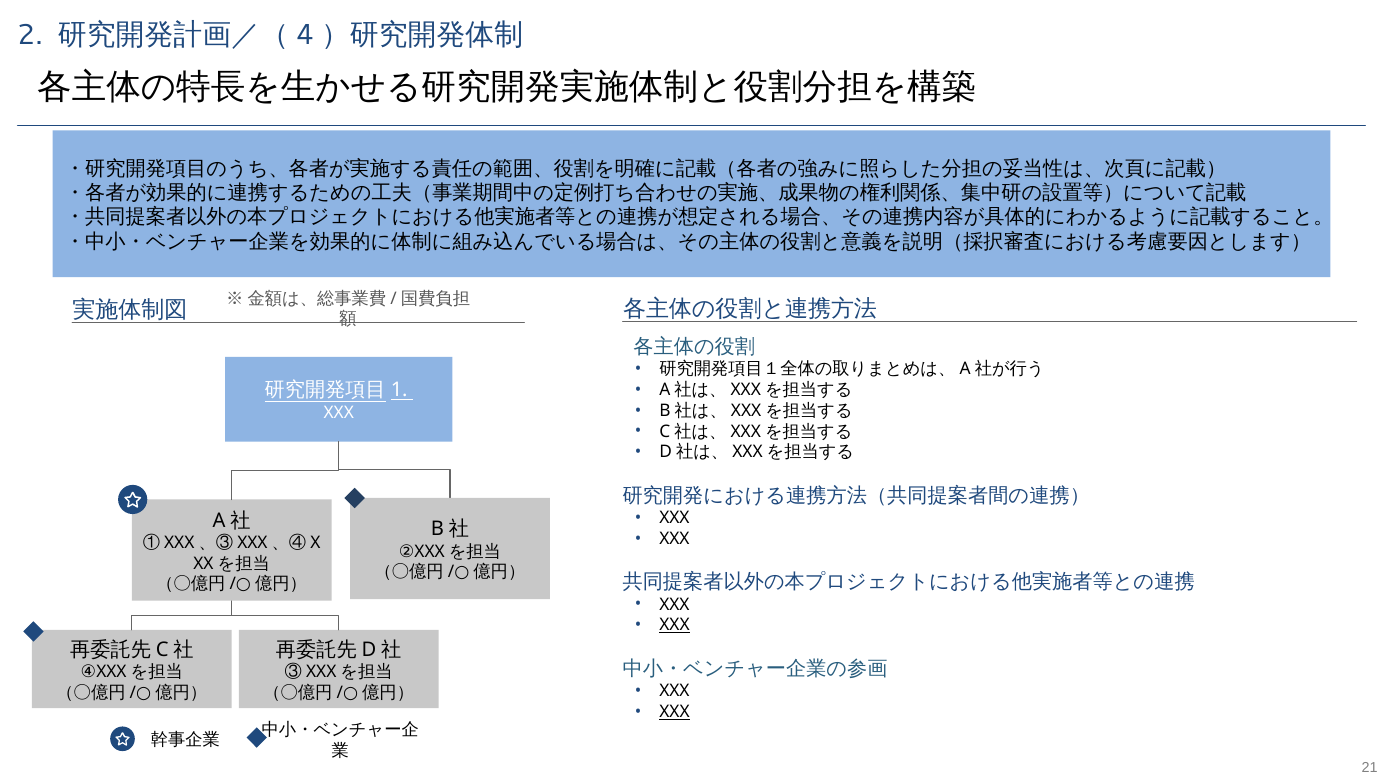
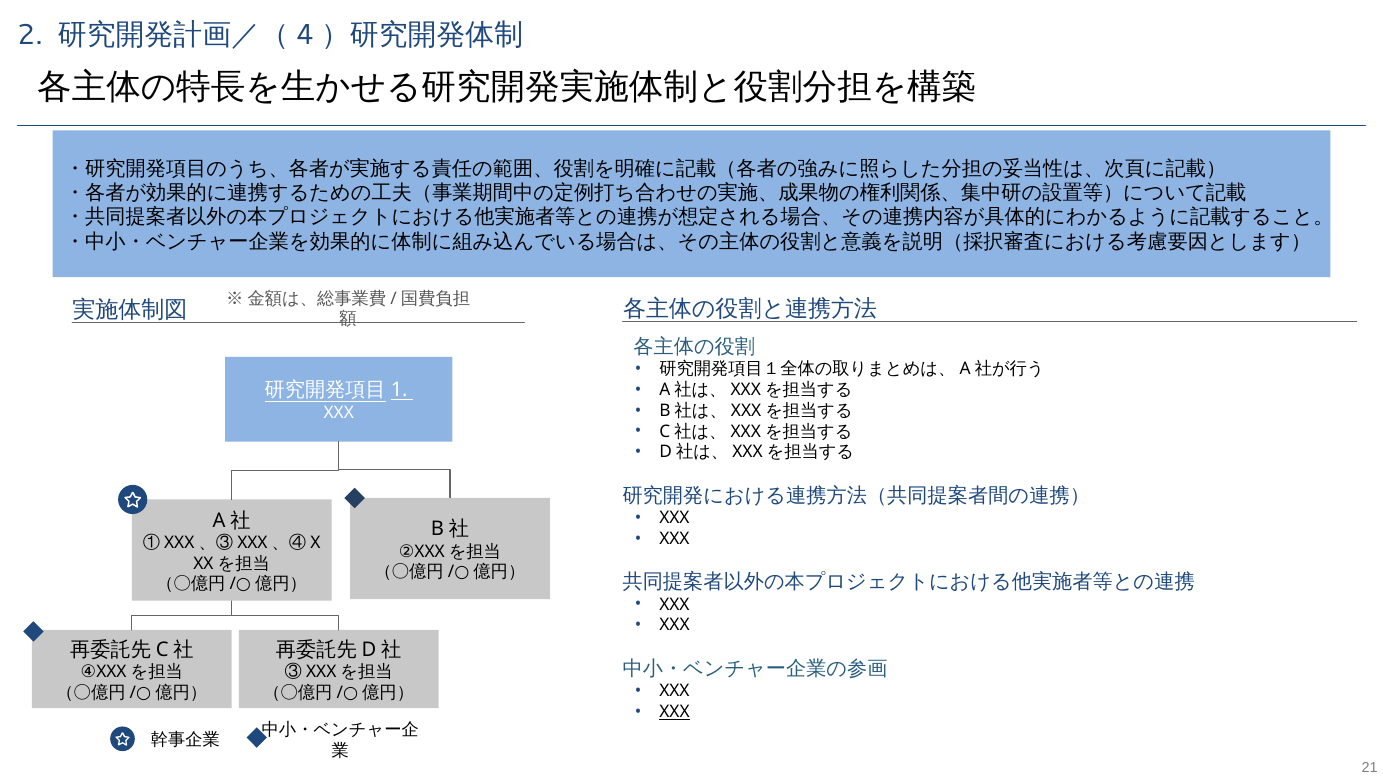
XXX underline: present -> none (674, 625)
